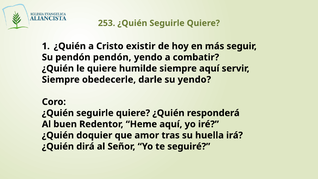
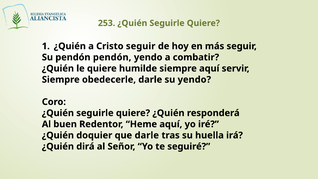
Cristo existir: existir -> seguir (141, 46)
que amor: amor -> darle (147, 135)
